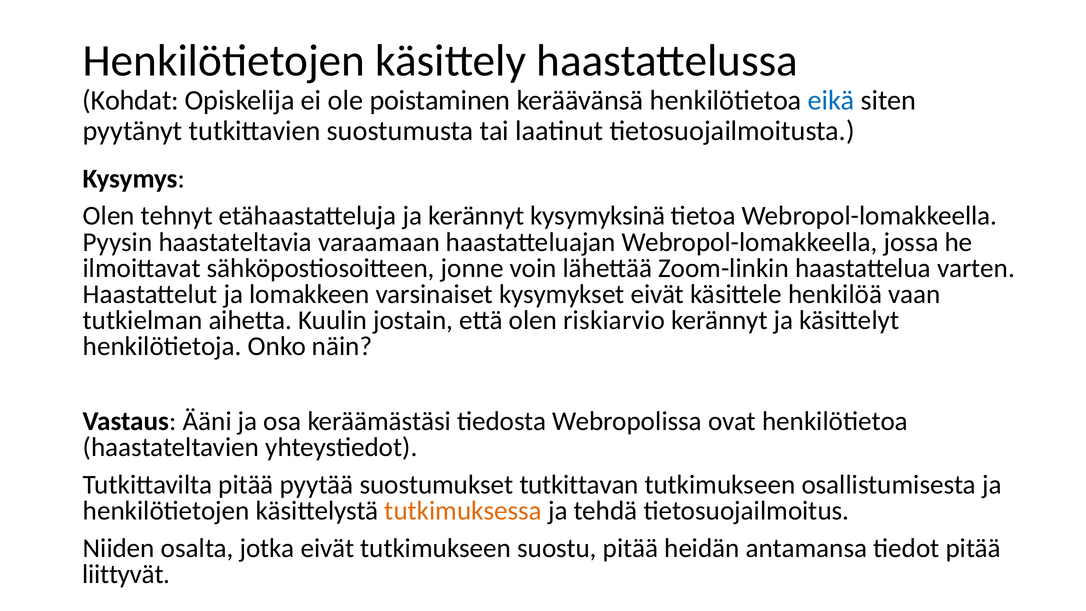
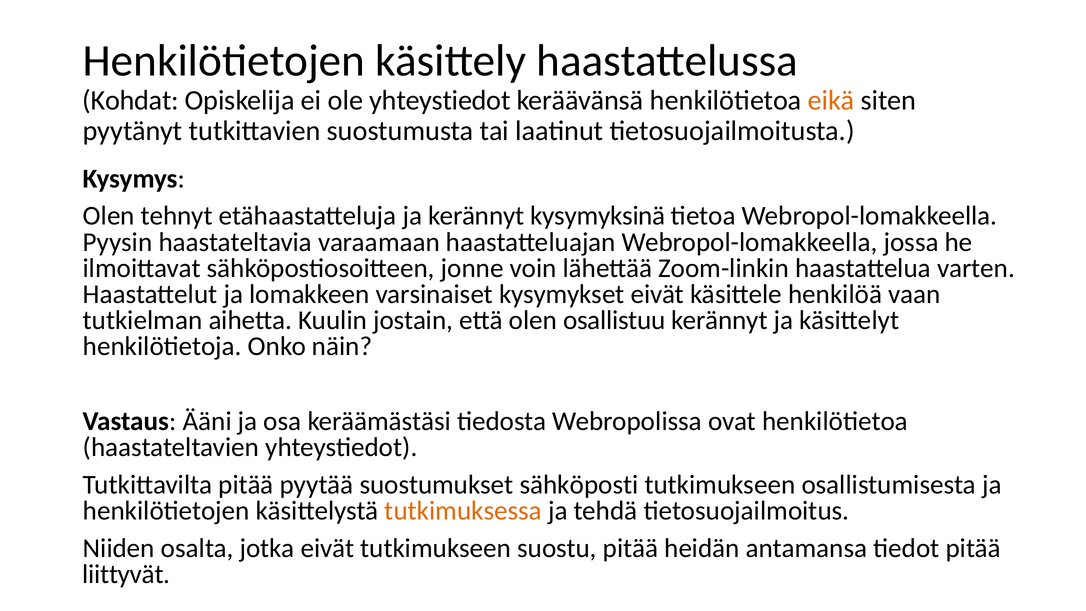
ole poistaminen: poistaminen -> yhteystiedot (440, 101)
eikä colour: blue -> orange (831, 101)
riskiarvio: riskiarvio -> osallistuu (614, 320)
tutkittavan: tutkittavan -> sähköposti (579, 485)
